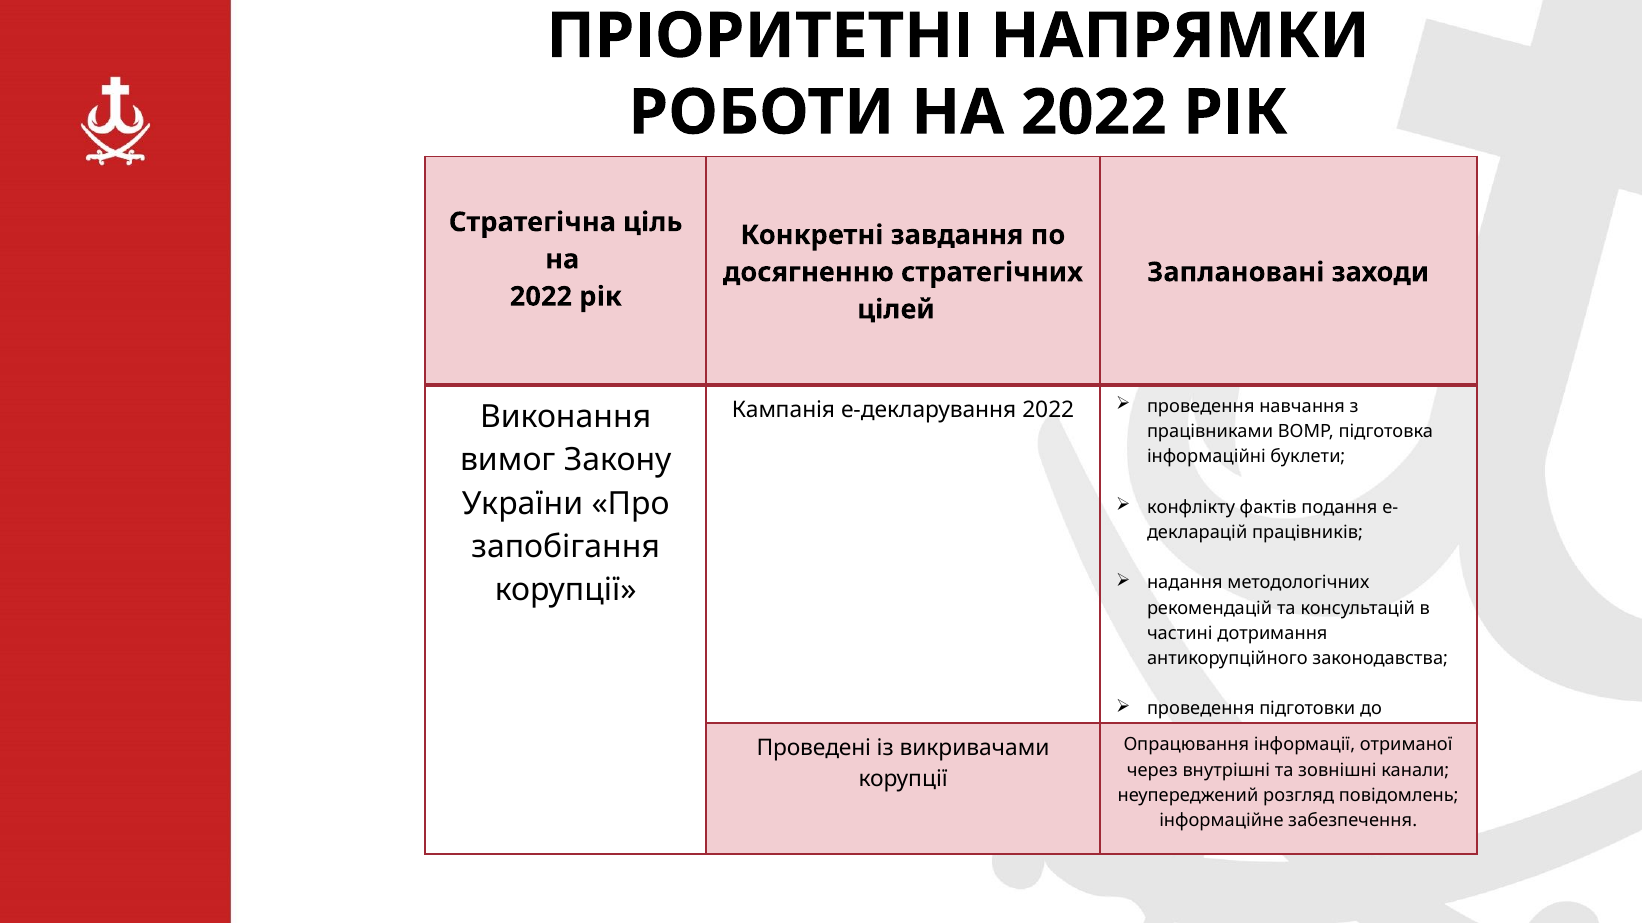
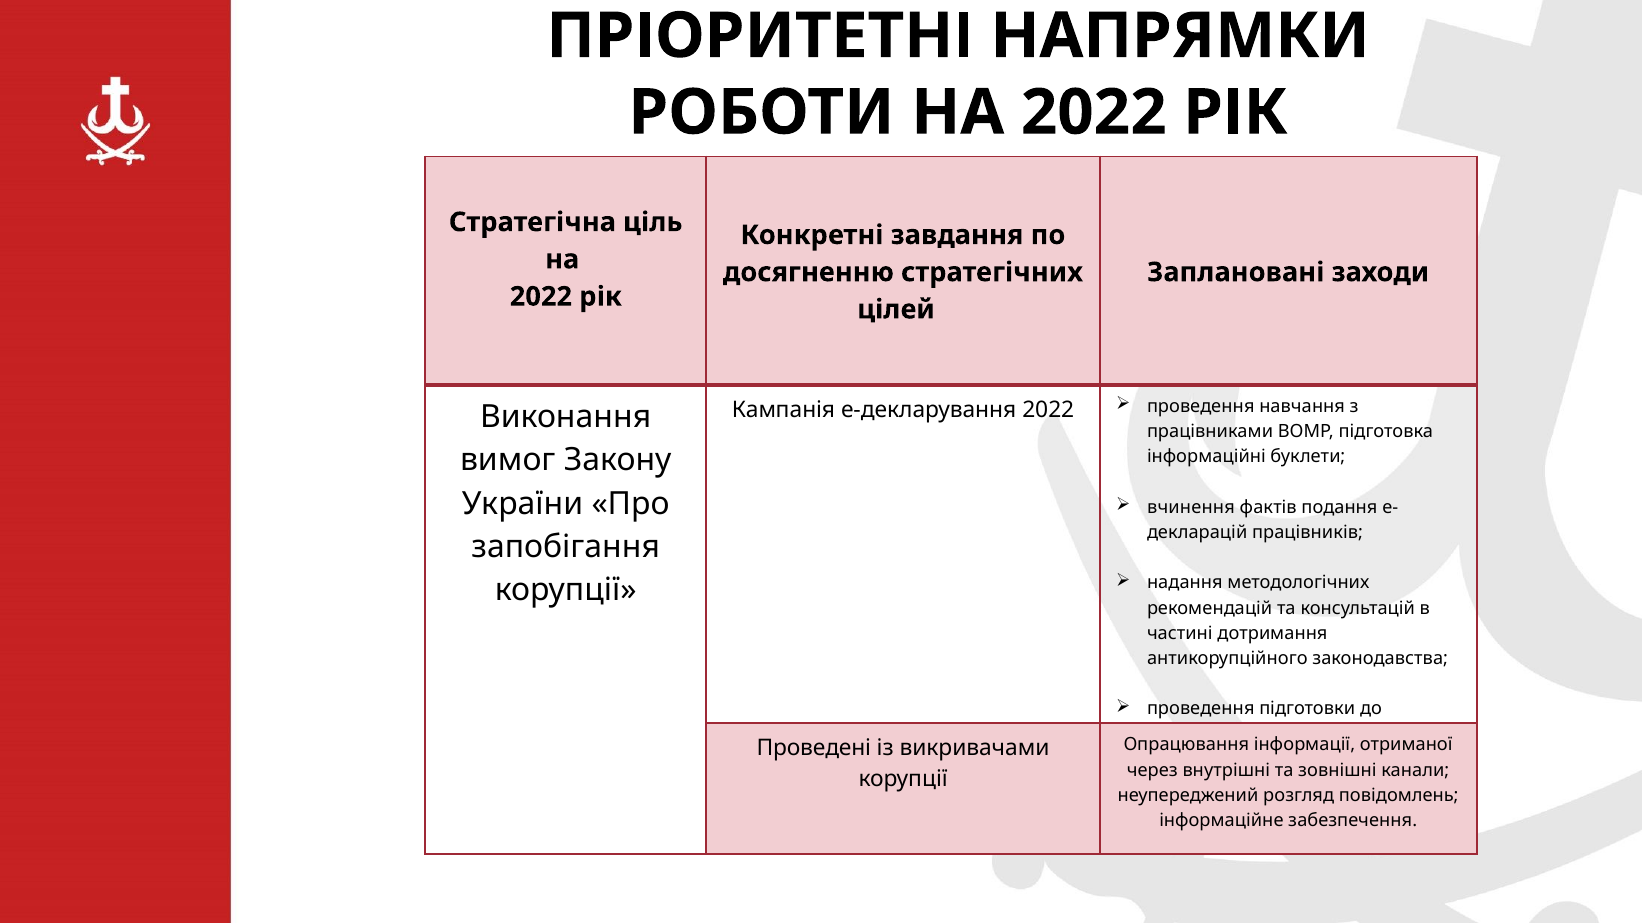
конфлікту: конфлікту -> вчинення (1191, 508)
